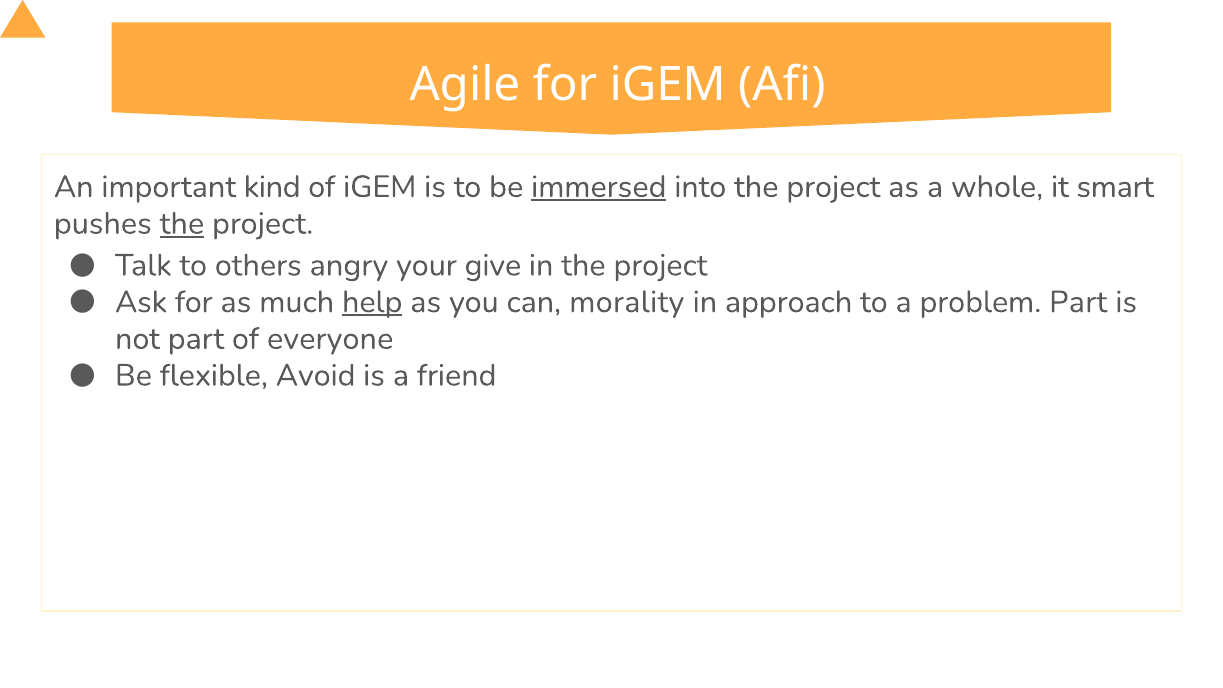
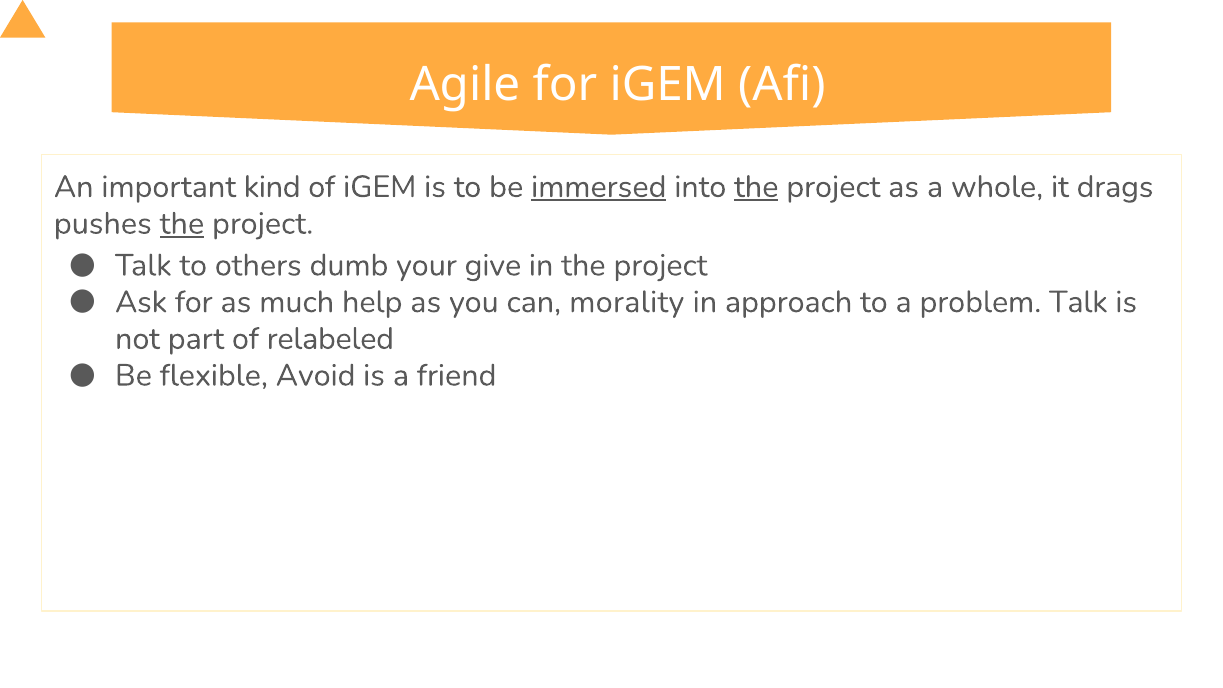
the underline: none -> present (756, 187)
smart: smart -> drags (1115, 187)
angry: angry -> dumb (349, 265)
help underline: present -> none (372, 302)
problem Part: Part -> Talk (1078, 302)
everyone: everyone -> relabeled (330, 339)
